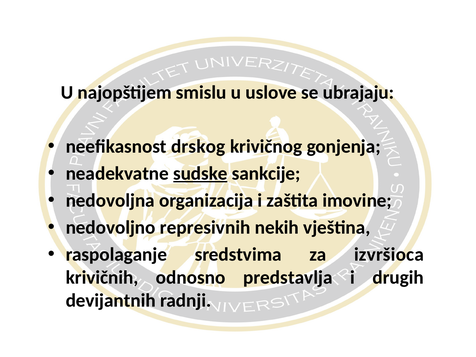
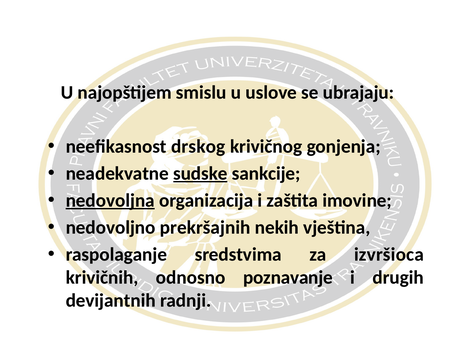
nedovoljna underline: none -> present (110, 200)
represivnih: represivnih -> prekršajnih (205, 227)
predstavlja: predstavlja -> poznavanje (288, 277)
